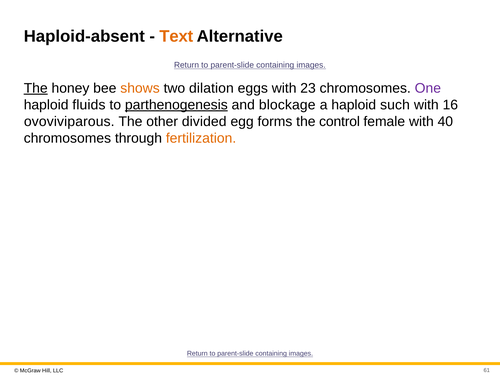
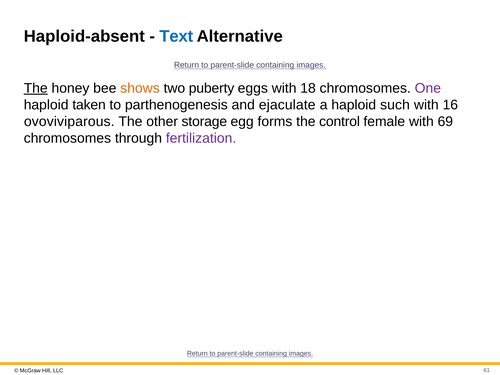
Text colour: orange -> blue (176, 36)
dilation: dilation -> puberty (212, 88)
23: 23 -> 18 (308, 88)
fluids: fluids -> taken (89, 105)
parthenogenesis underline: present -> none (176, 105)
blockage: blockage -> ejaculate (287, 105)
divided: divided -> storage (204, 122)
40: 40 -> 69 (445, 122)
fertilization colour: orange -> purple (201, 138)
